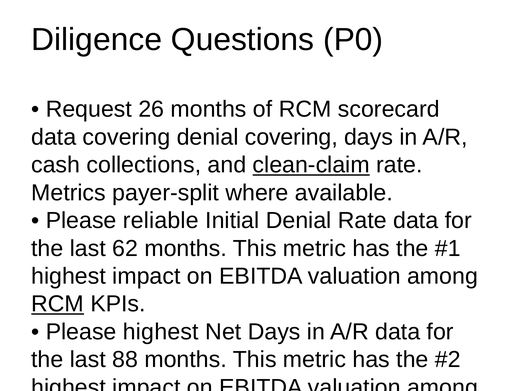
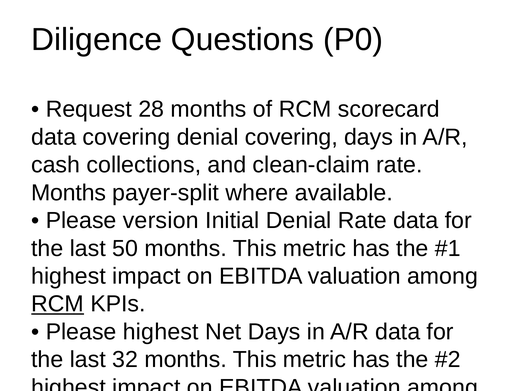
26: 26 -> 28 (151, 109)
clean-claim underline: present -> none (311, 165)
Metrics: Metrics -> Months (69, 193)
reliable: reliable -> version (161, 220)
62: 62 -> 50 (125, 248)
88: 88 -> 32 (125, 359)
